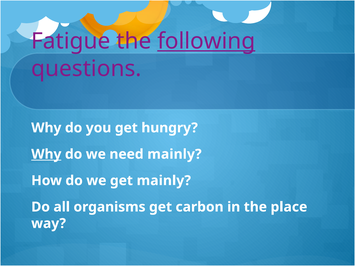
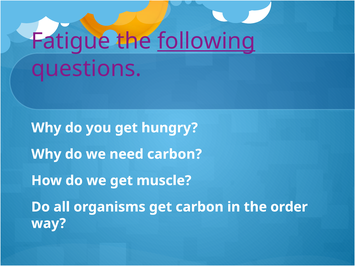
Why underline: present -> none (46, 154)
need mainly: mainly -> carbon (175, 154)
get mainly: mainly -> muscle (164, 181)
place: place -> order (289, 207)
